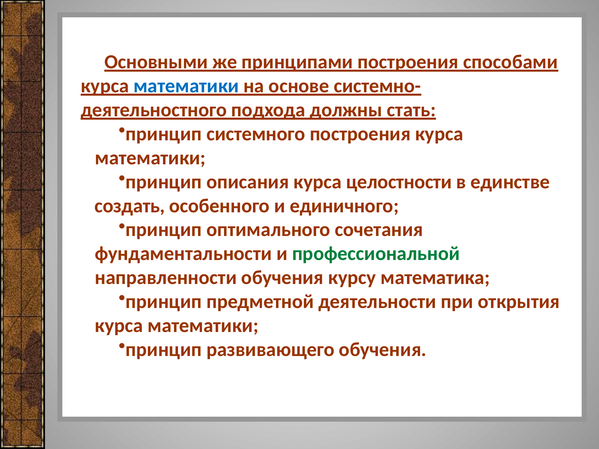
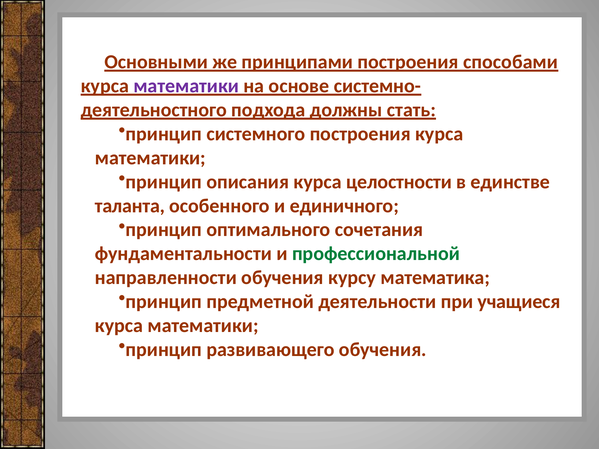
математики colour: blue -> purple (186, 86)
создать: создать -> таланта (130, 206)
открытия: открытия -> учащиеся (519, 302)
